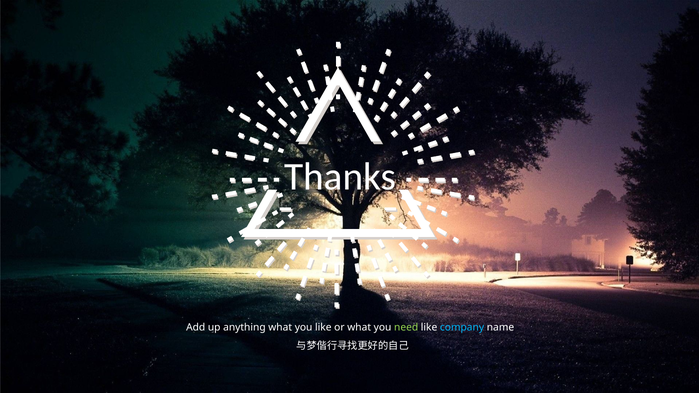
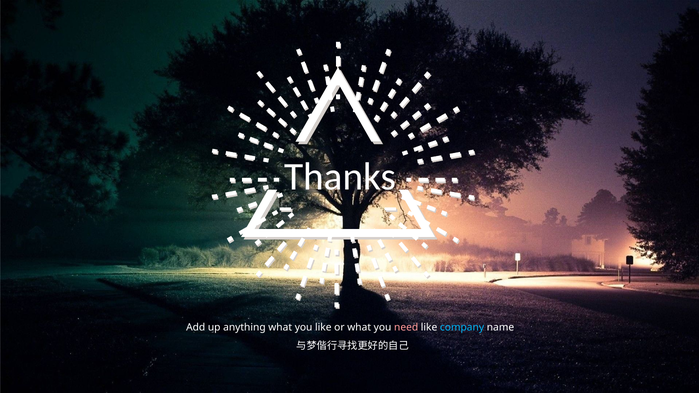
need colour: light green -> pink (406, 328)
